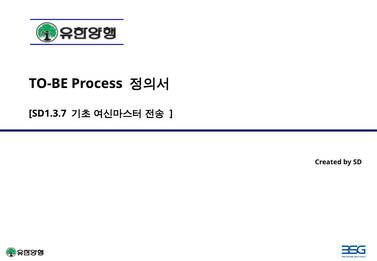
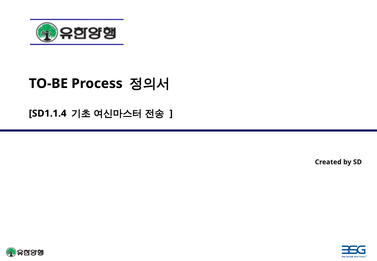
SD1.3.7: SD1.3.7 -> SD1.1.4 (48, 113)
